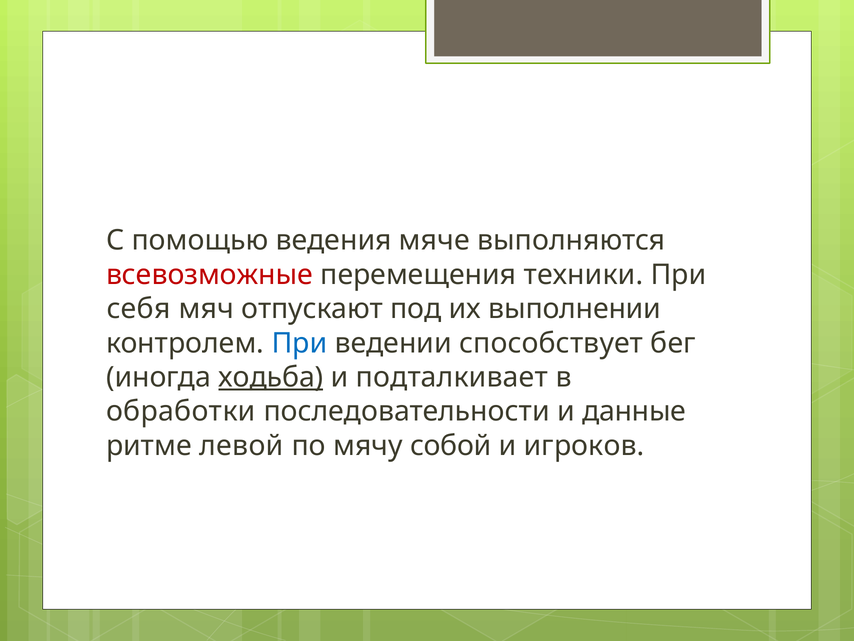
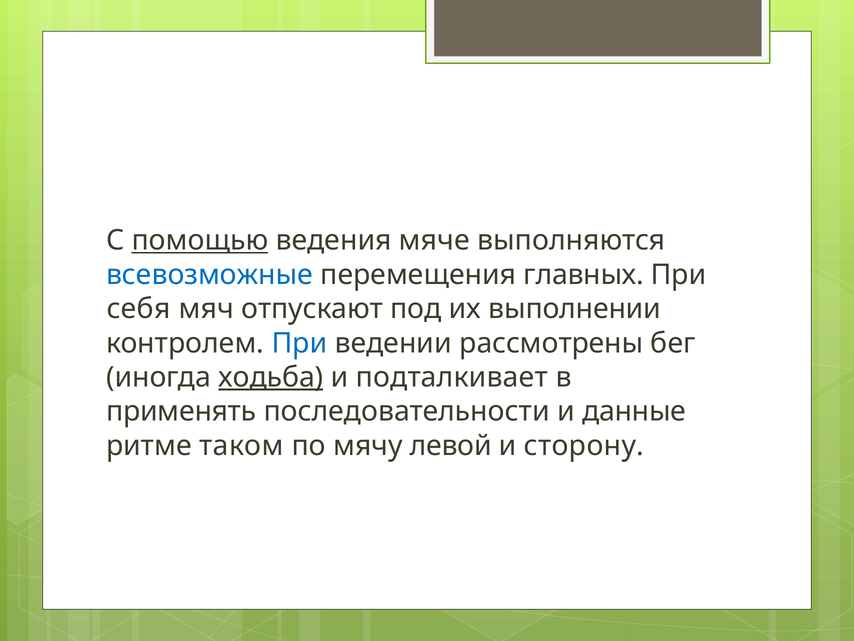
помощью underline: none -> present (200, 240)
всевозможные colour: red -> blue (209, 275)
техники: техники -> главных (584, 275)
способствует: способствует -> рассмотрены (551, 343)
обработки: обработки -> применять (181, 411)
левой: левой -> таком (241, 445)
собой: собой -> левой (451, 445)
игроков: игроков -> сторону (584, 445)
